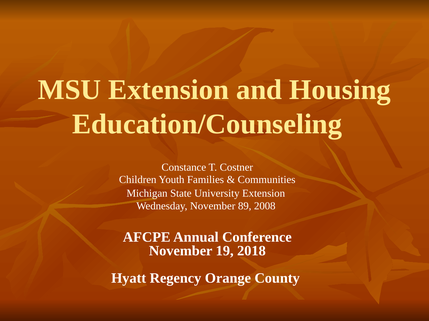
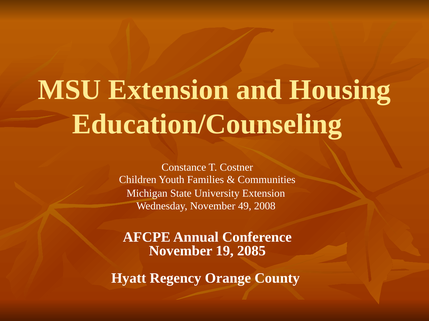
89: 89 -> 49 (245, 206)
2018: 2018 -> 2085 (251, 251)
